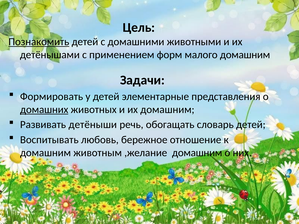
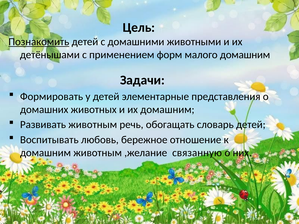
домашних underline: present -> none (44, 110)
Развивать детёныши: детёныши -> животным (93, 125)
,желание домашним: домашним -> связанную (197, 153)
